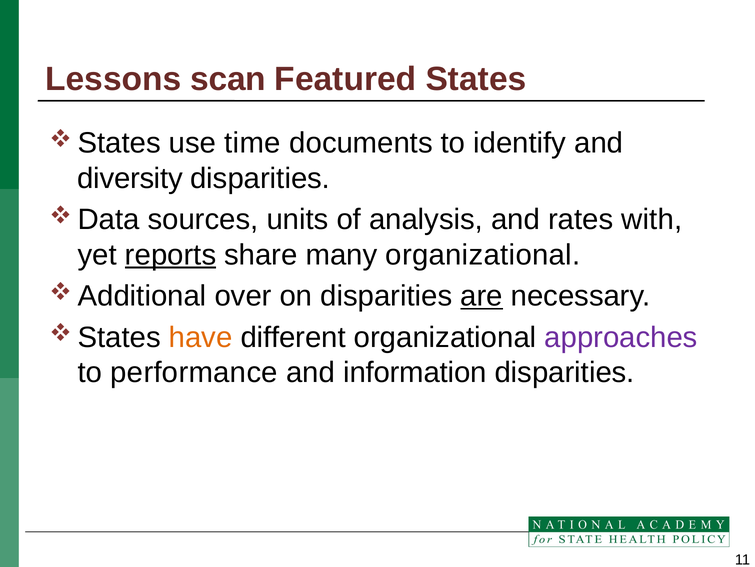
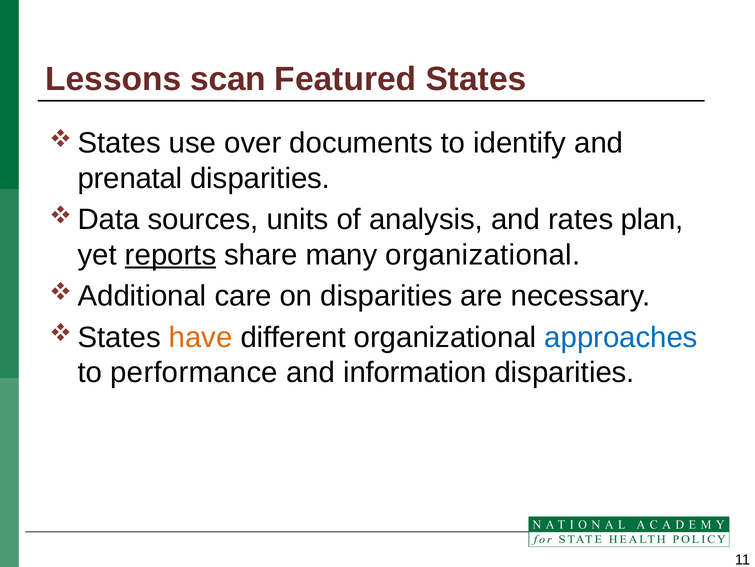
time: time -> over (253, 143)
diversity: diversity -> prenatal (130, 178)
with: with -> plan (652, 219)
over: over -> care (243, 296)
are underline: present -> none (482, 296)
approaches colour: purple -> blue (621, 337)
